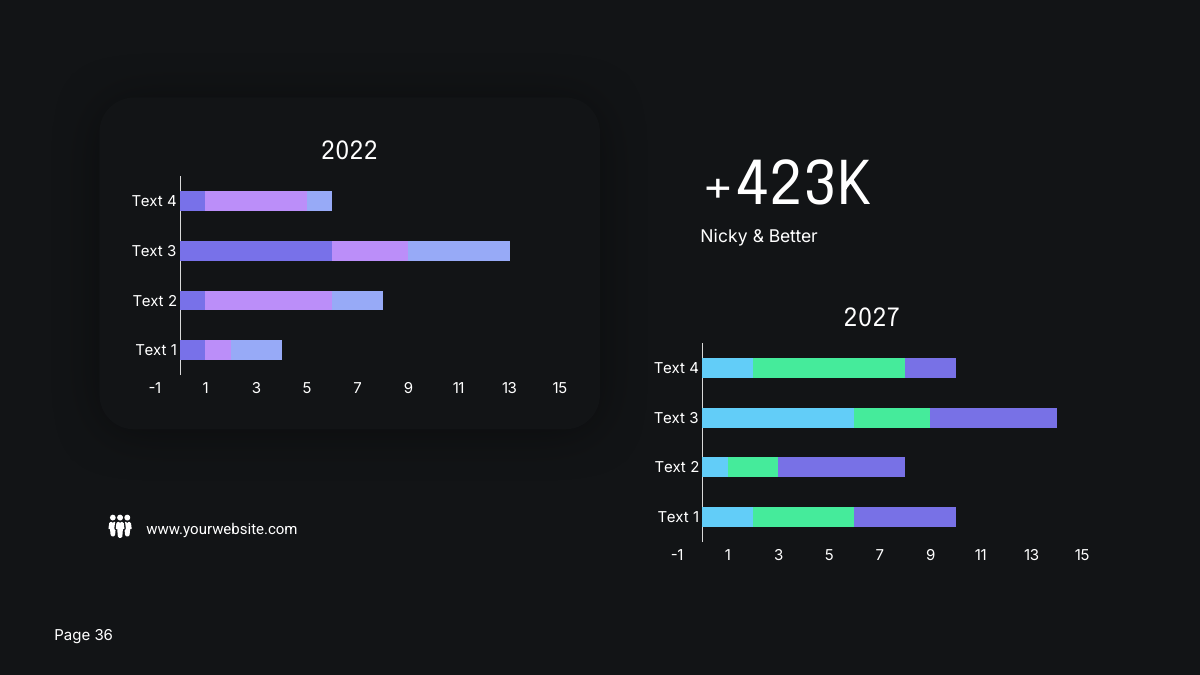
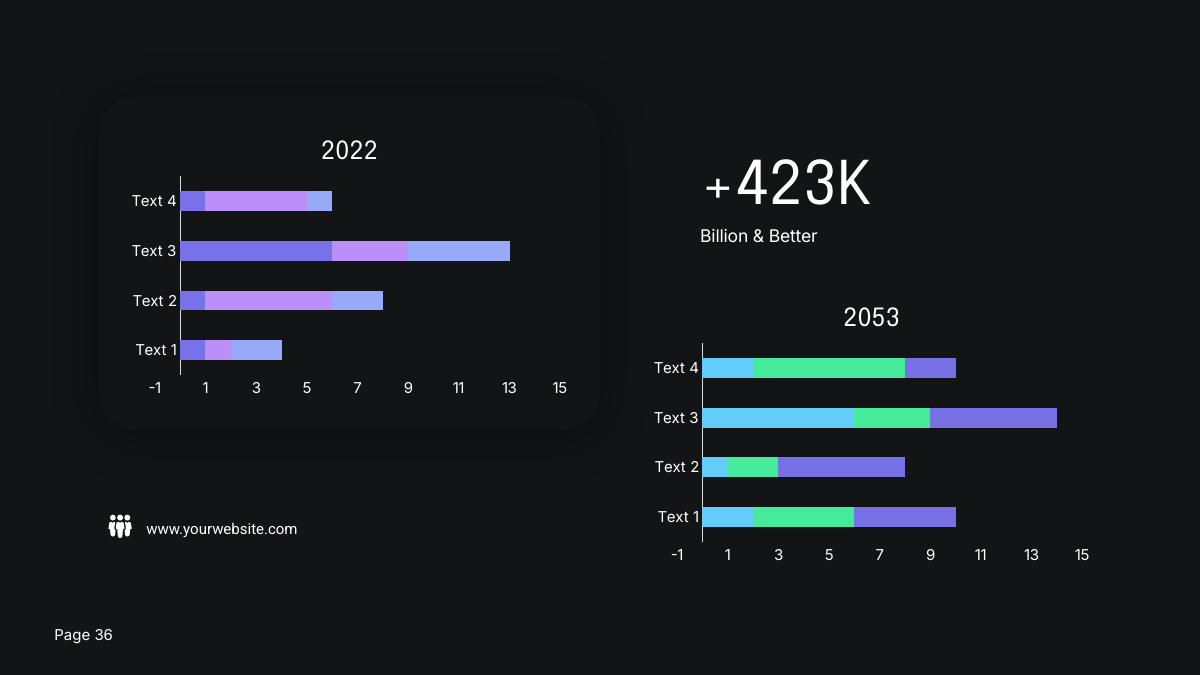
Nicky: Nicky -> Billion (724, 237)
2027: 2027 -> 2053 (872, 318)
